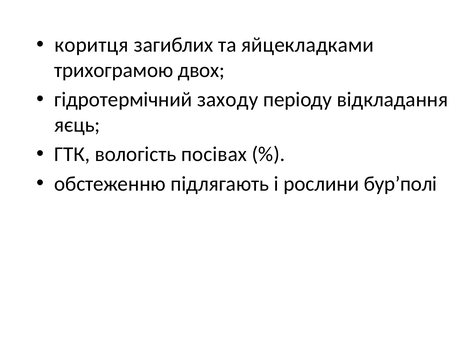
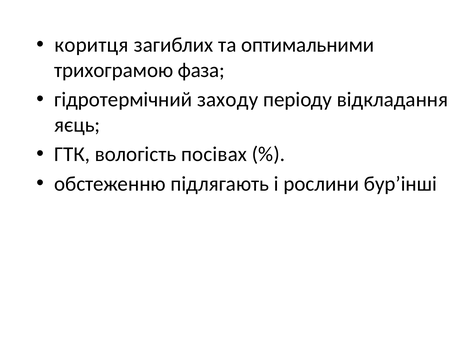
яйцекладками: яйцекладками -> оптимальними (308, 45)
двох: двох -> фаза (201, 70)
бур’полі: бур’полі -> бур’інші (400, 184)
